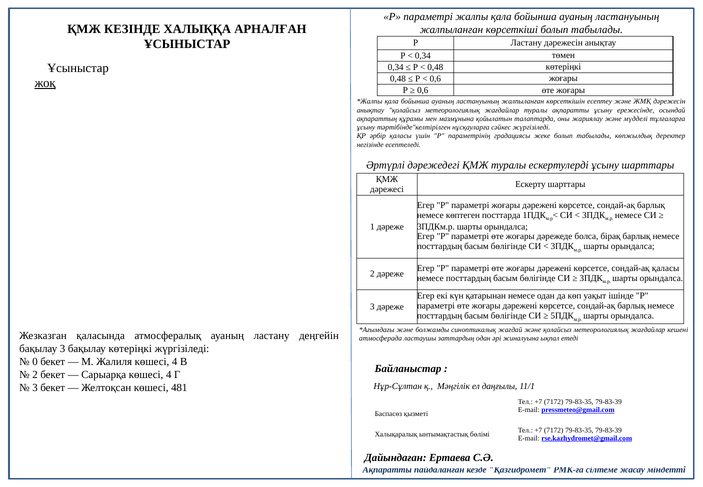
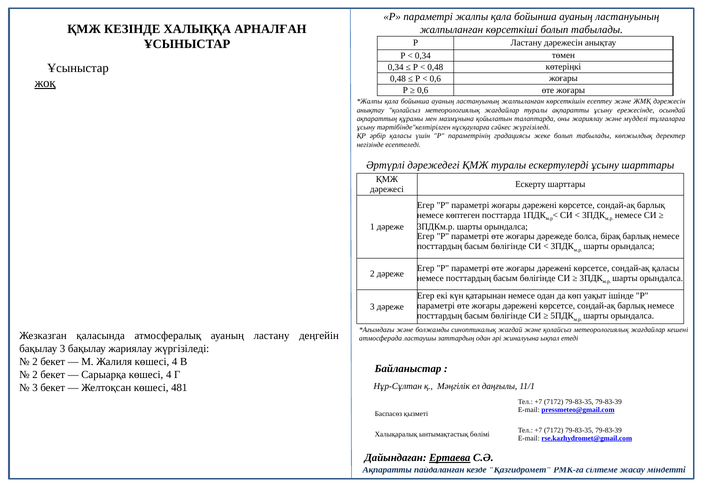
бақылау көтеріңкі: көтеріңкі -> жариялау (130, 348)
0: 0 -> 2 (35, 361)
Ертаева underline: none -> present (450, 458)
